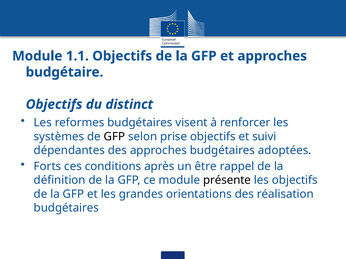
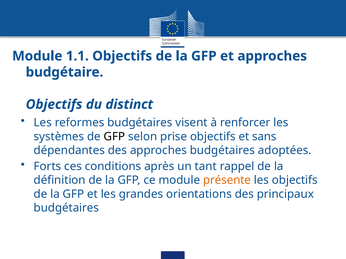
suivi: suivi -> sans (264, 137)
être: être -> tant (206, 167)
présente colour: black -> orange (227, 181)
réalisation: réalisation -> principaux (285, 194)
